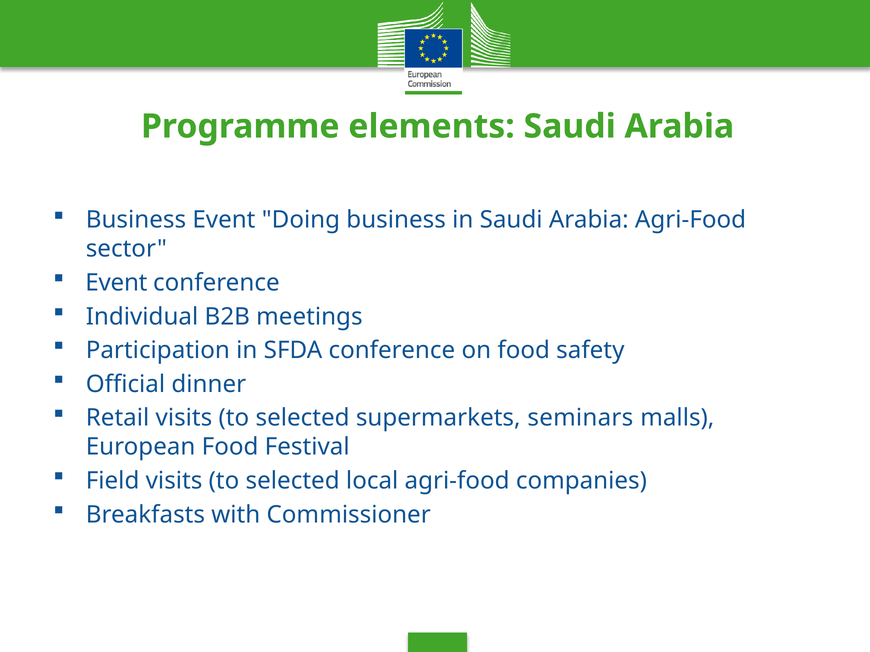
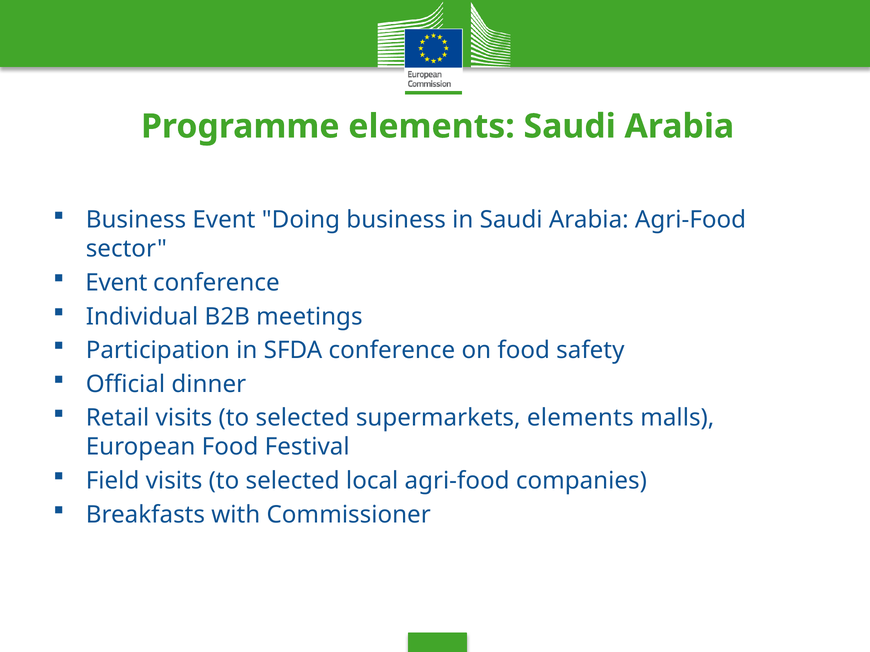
supermarkets seminars: seminars -> elements (580, 418)
